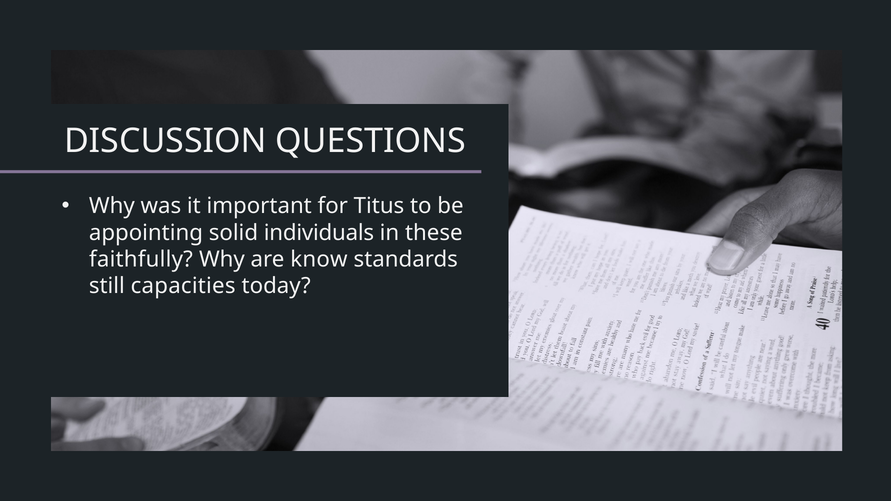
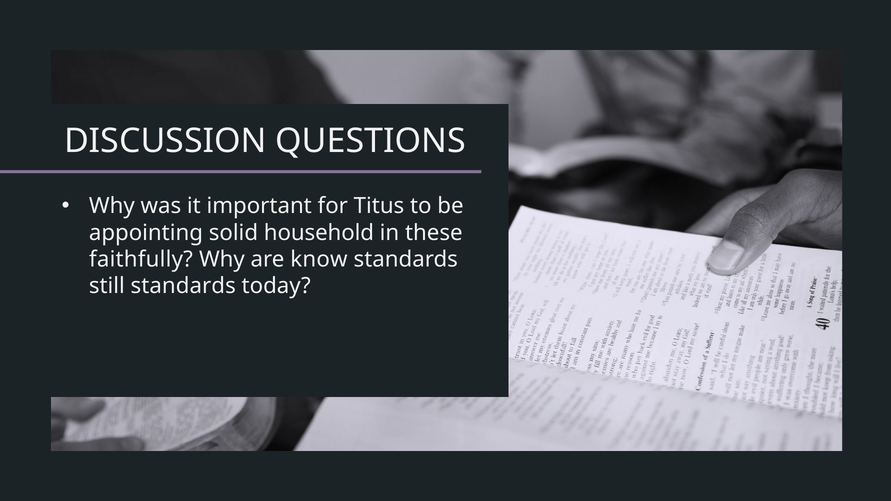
individuals: individuals -> household (319, 233)
still capacities: capacities -> standards (183, 286)
